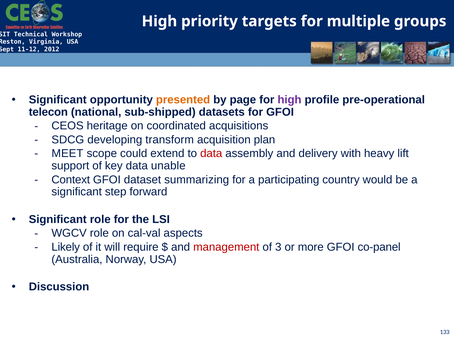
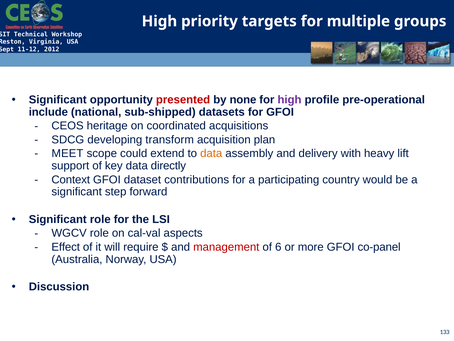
presented colour: orange -> red (183, 100)
page: page -> none (243, 100)
telecon: telecon -> include (48, 112)
data colour: red -> orange (211, 153)
unable: unable -> directly (168, 166)
summarizing: summarizing -> contributions (197, 179)
Likely: Likely -> Effect (66, 247)
3: 3 -> 6 (278, 247)
